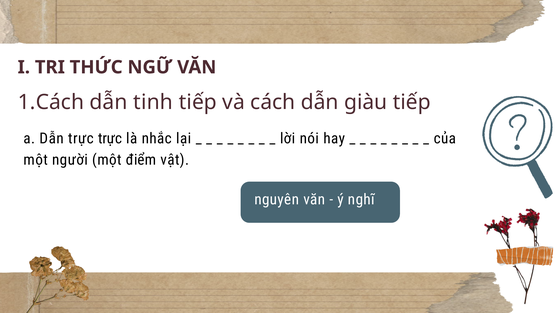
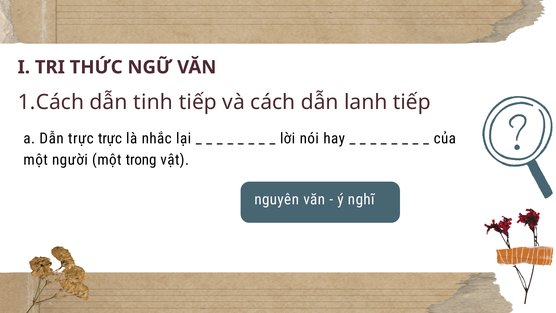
giàu: giàu -> lanh (366, 102)
điểm: điểm -> trong (141, 160)
